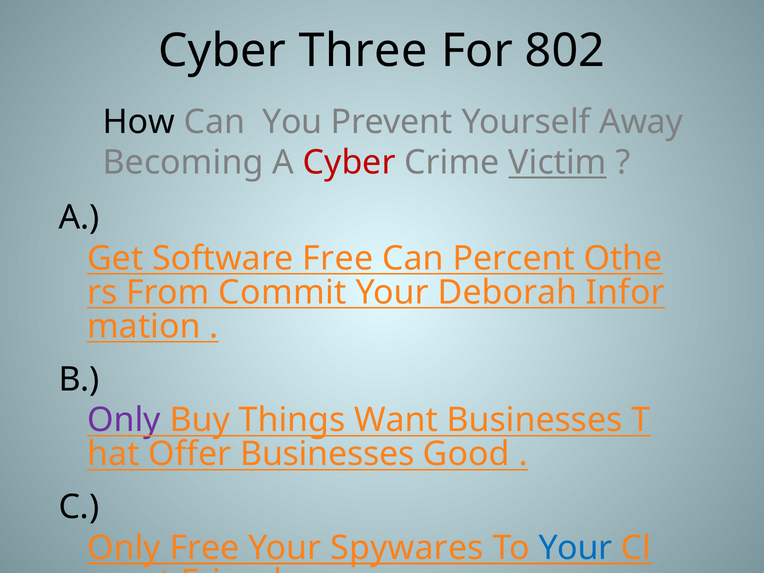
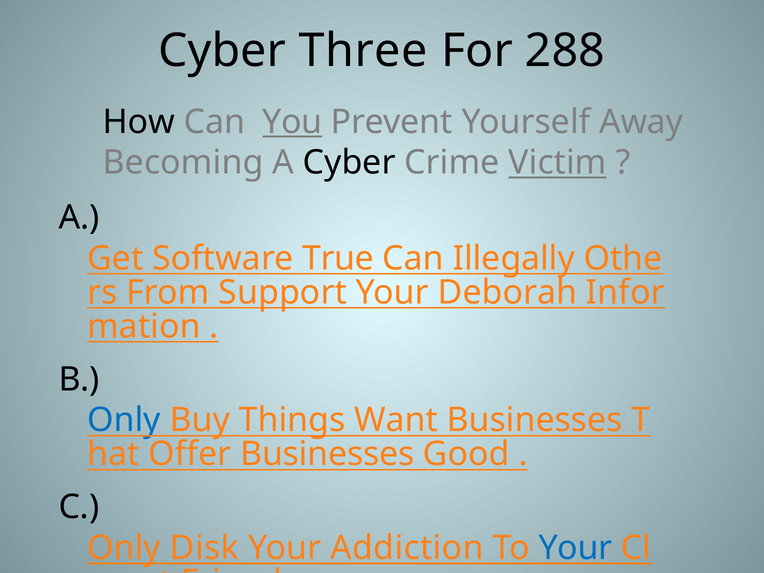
802: 802 -> 288 (565, 51)
You underline: none -> present (292, 122)
Cyber colour: red -> black (349, 163)
Software Free: Free -> True (338, 258)
Percent: Percent -> Illegally (514, 258)
Commit: Commit -> Support (283, 292)
Only colour: purple -> blue (124, 420)
Only Free: Free -> Disk (204, 548)
Spywares: Spywares -> Addiction (407, 548)
